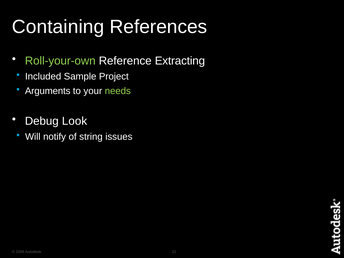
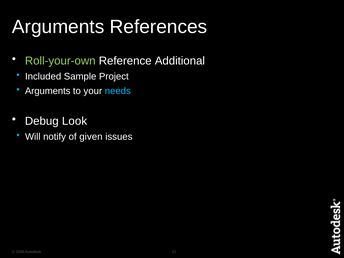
Containing: Containing -> Arguments (58, 27)
Extracting: Extracting -> Additional (180, 61)
needs colour: light green -> light blue (118, 91)
string: string -> given (91, 137)
